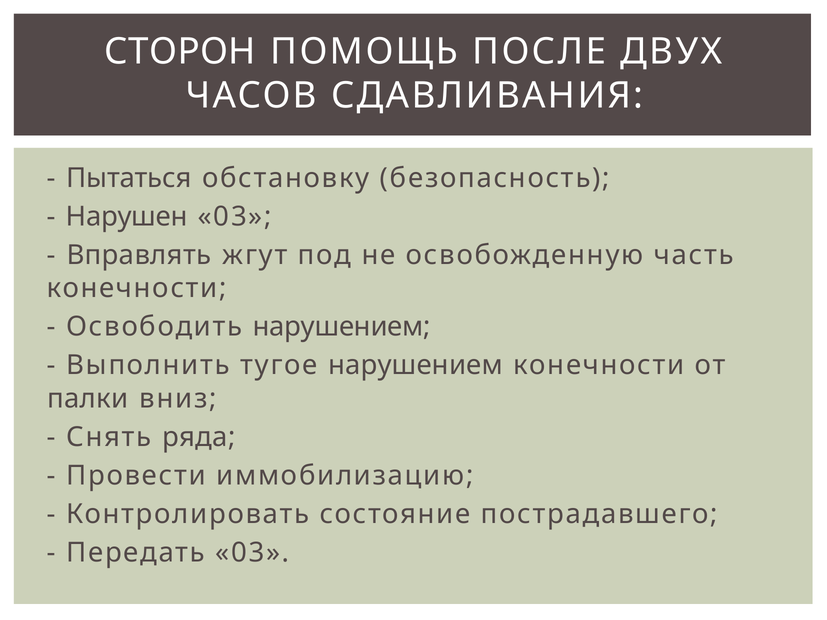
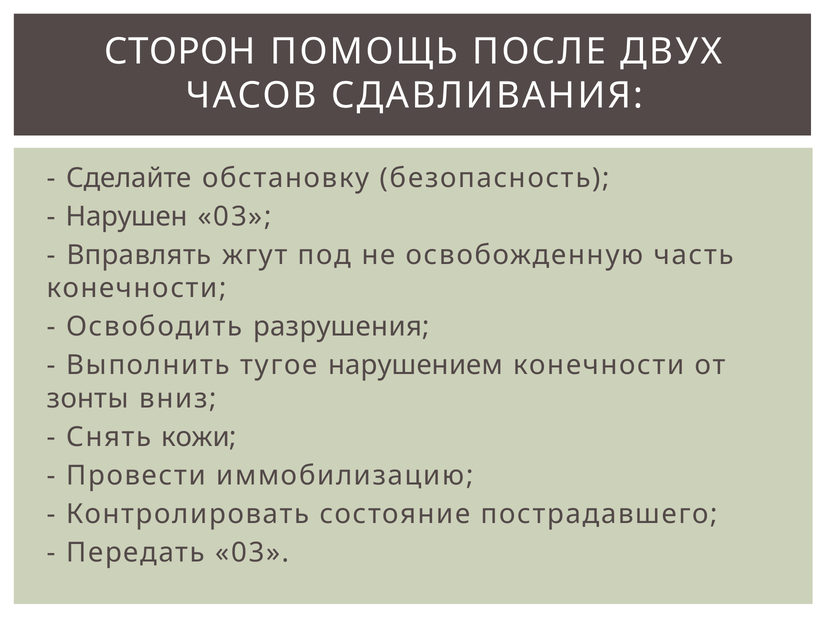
Пытаться: Пытаться -> Сделайте (129, 178)
Освободить нарушением: нарушением -> разрушения (341, 327)
палки: палки -> зонты (88, 399)
ряда: ряда -> кожи (199, 437)
